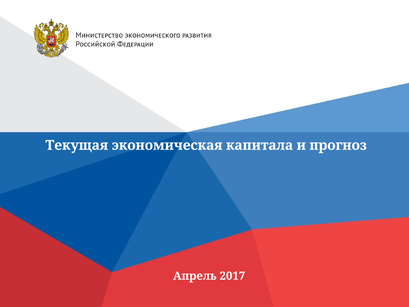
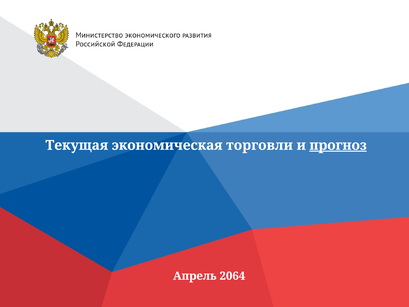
капитала: капитала -> торговли (260, 145)
прогноз underline: none -> present (338, 145)
2017: 2017 -> 2064 (232, 276)
